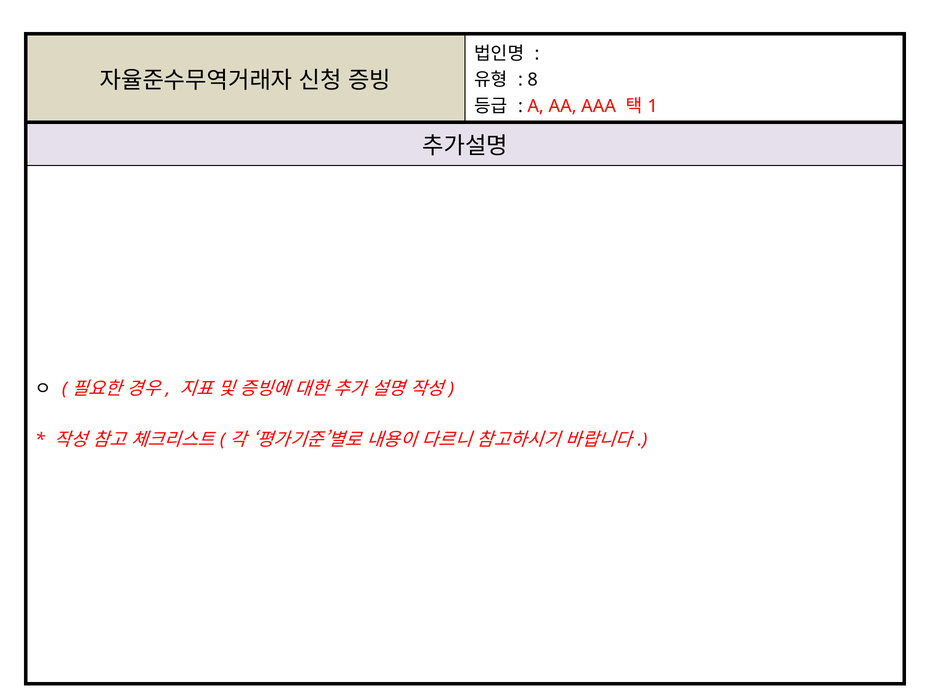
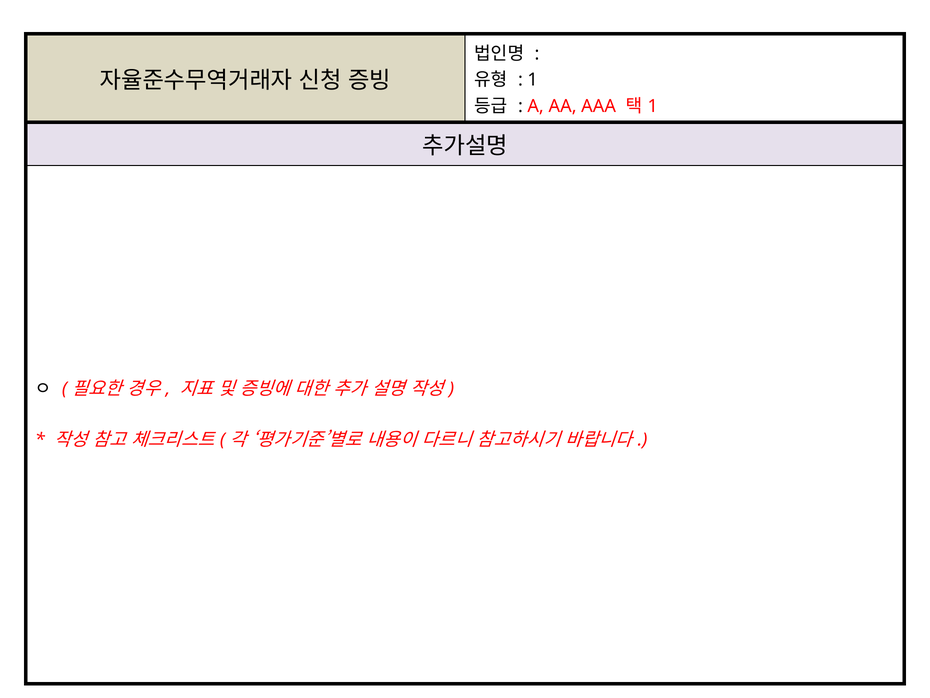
8: 8 -> 1 (533, 80)
